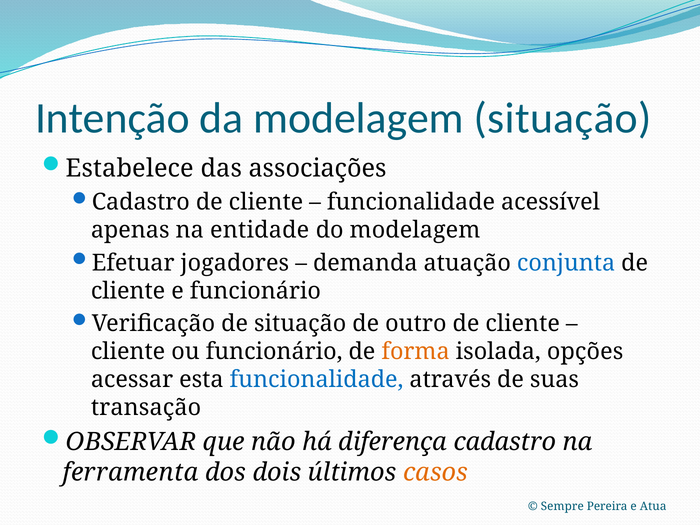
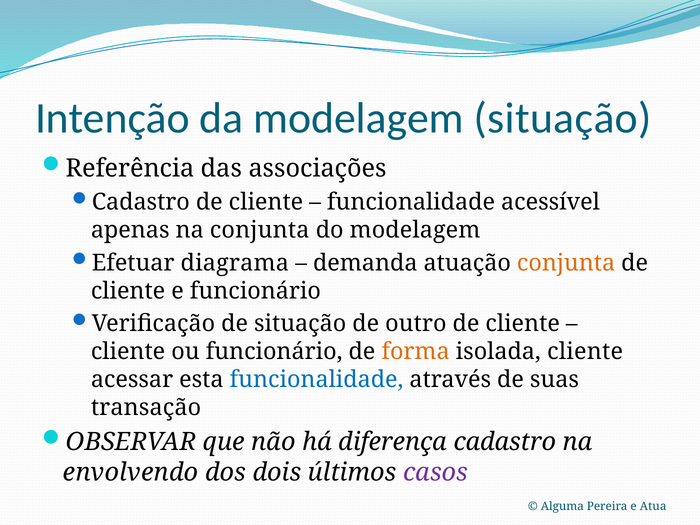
Estabelece: Estabelece -> Referência (130, 169)
na entidade: entidade -> conjunta (260, 230)
jogadores: jogadores -> diagrama (235, 263)
conjunta colour: blue -> orange (566, 263)
isolada opções: opções -> cliente (585, 352)
ferramenta: ferramenta -> envolvendo (131, 472)
casos colour: orange -> purple (436, 472)
Sempre: Sempre -> Alguma (562, 507)
